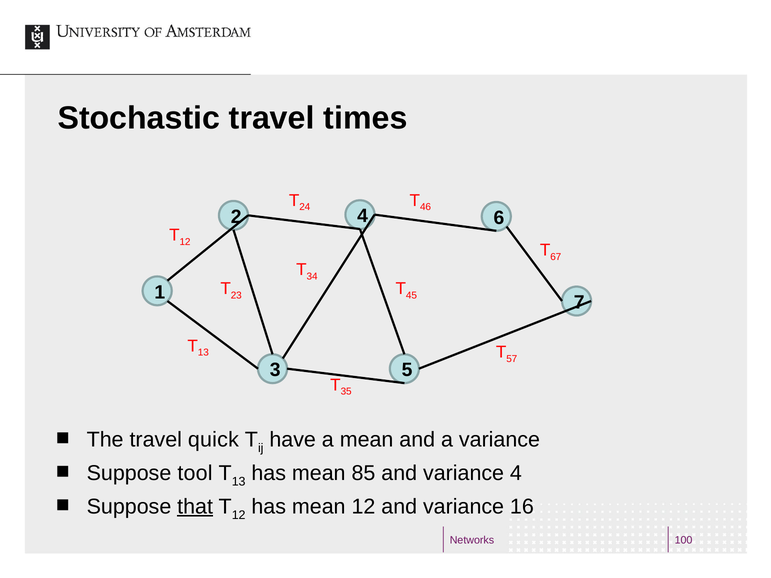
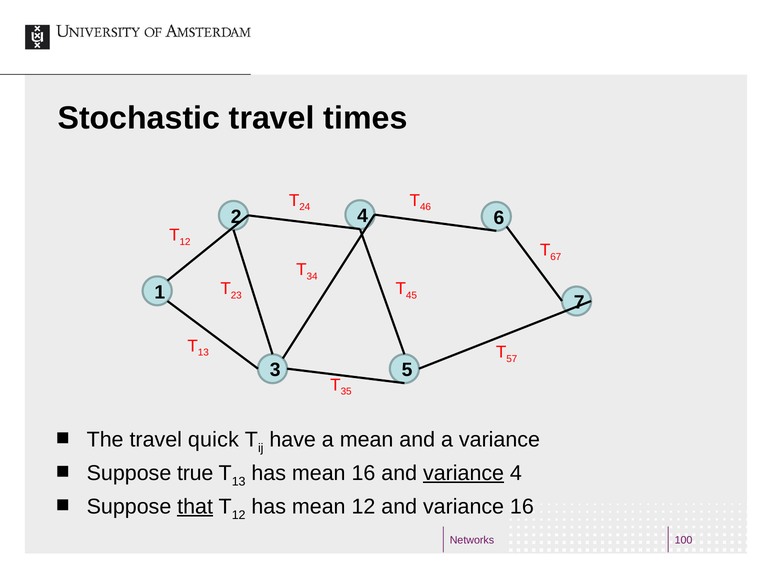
tool: tool -> true (195, 473)
mean 85: 85 -> 16 (363, 473)
variance underline: none -> present (464, 473)
